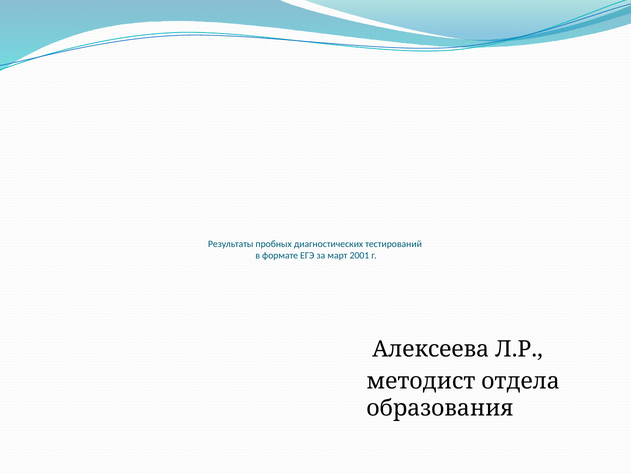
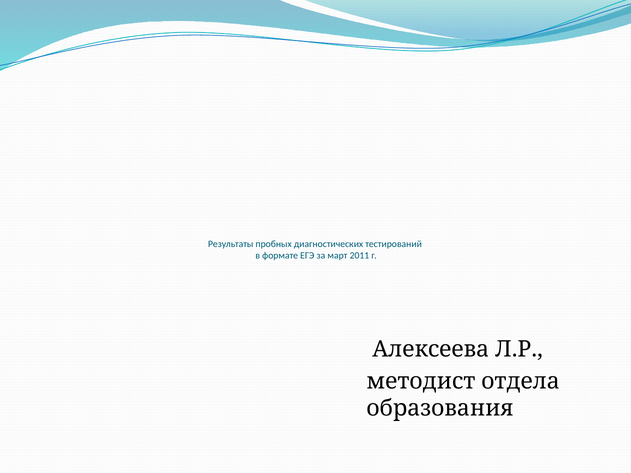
2001: 2001 -> 2011 (359, 256)
